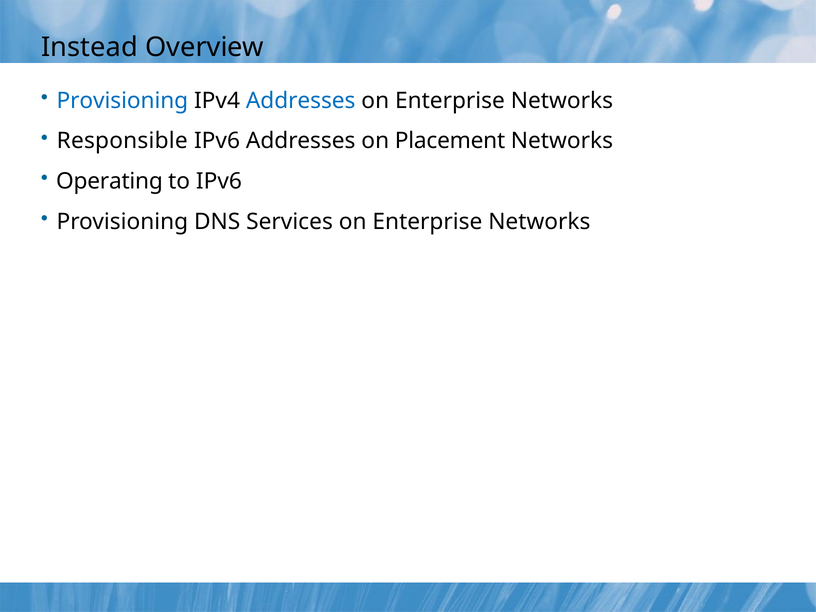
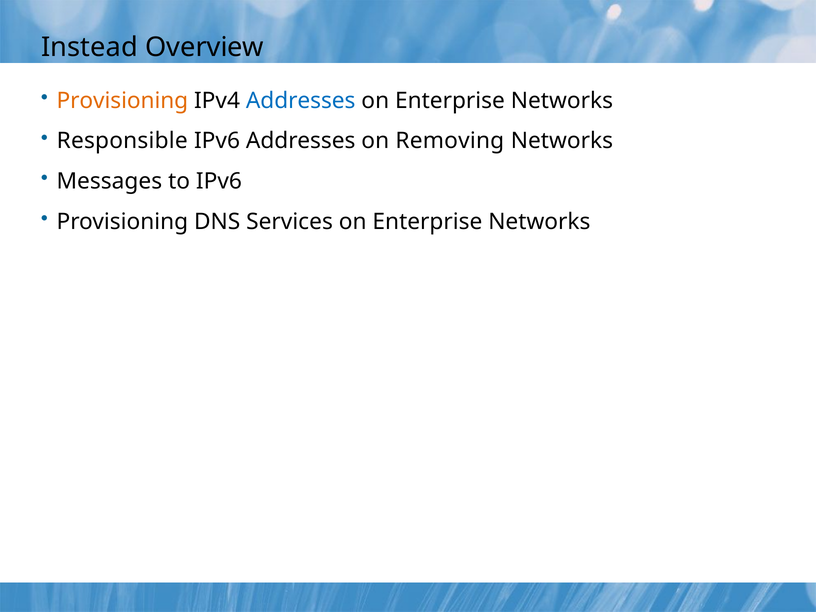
Provisioning colour: blue -> orange (122, 101)
Placement: Placement -> Removing (450, 141)
Operating: Operating -> Messages (109, 181)
